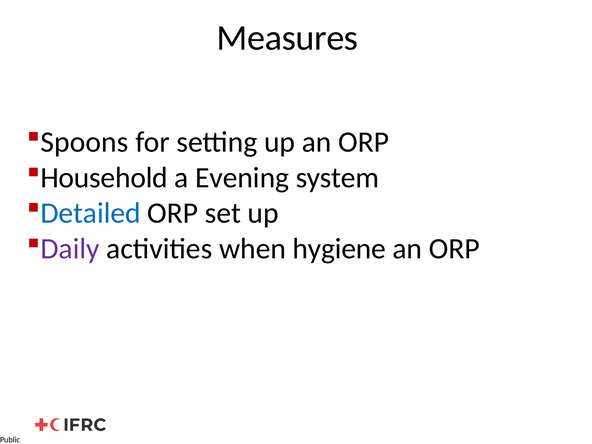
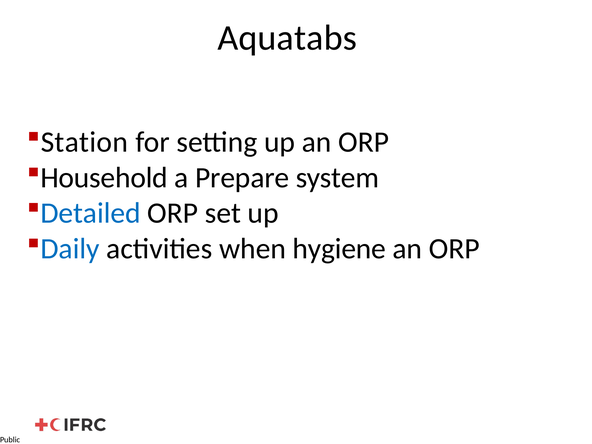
Measures: Measures -> Aquatabs (287, 38)
Spoons: Spoons -> Station (84, 142)
Evening: Evening -> Prepare (242, 178)
Daily colour: purple -> blue (70, 249)
